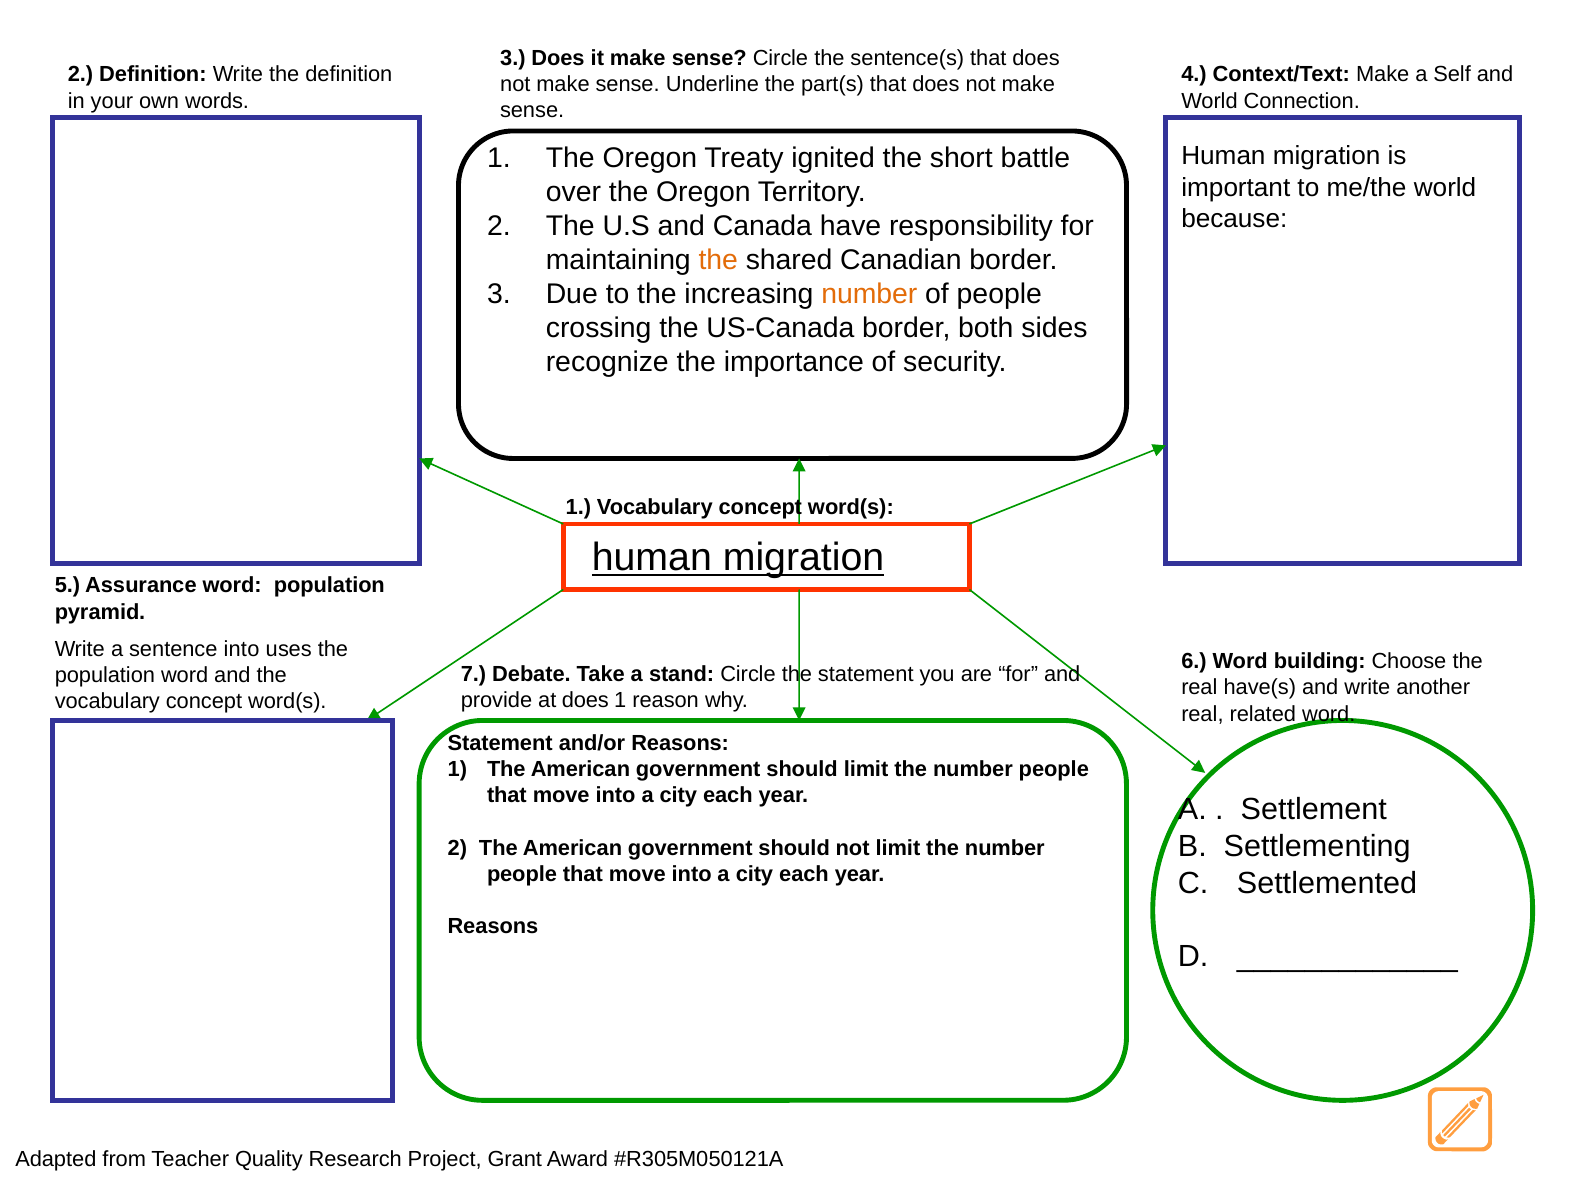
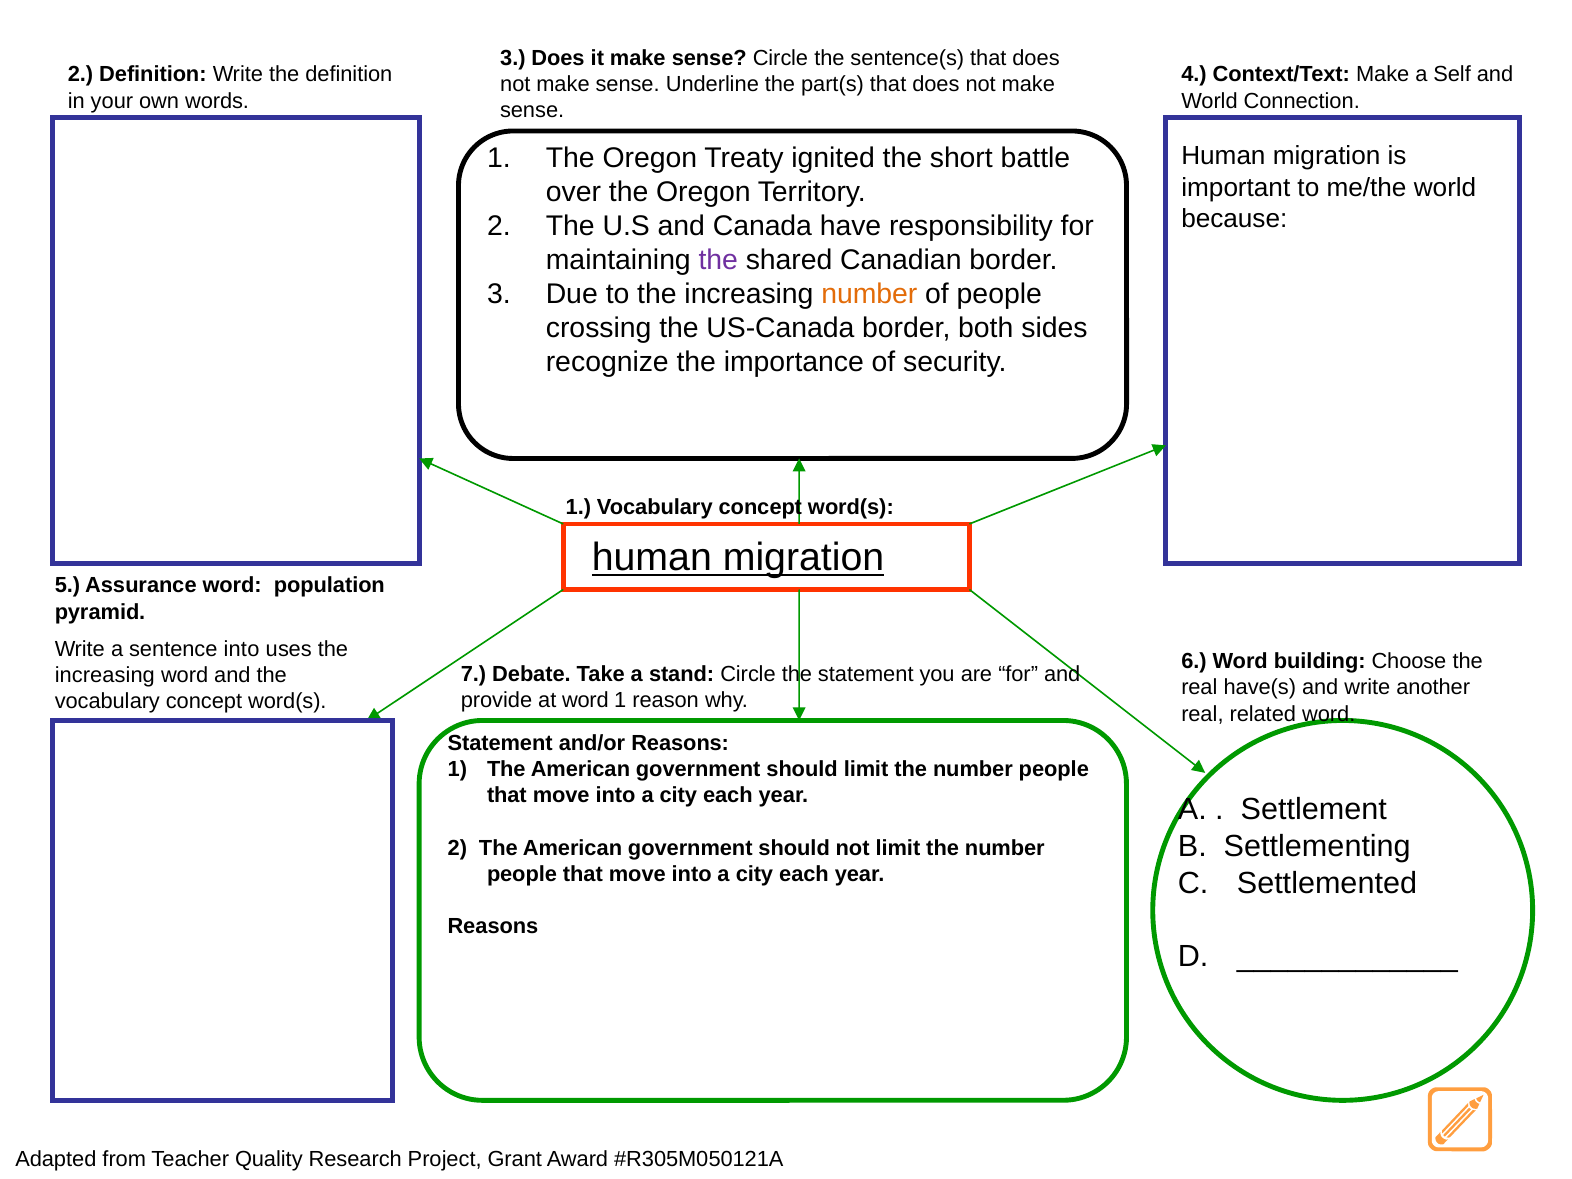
the colour: orange -> purple (718, 260)
population: population -> increasing (105, 675)
at does: does -> word (585, 700)
